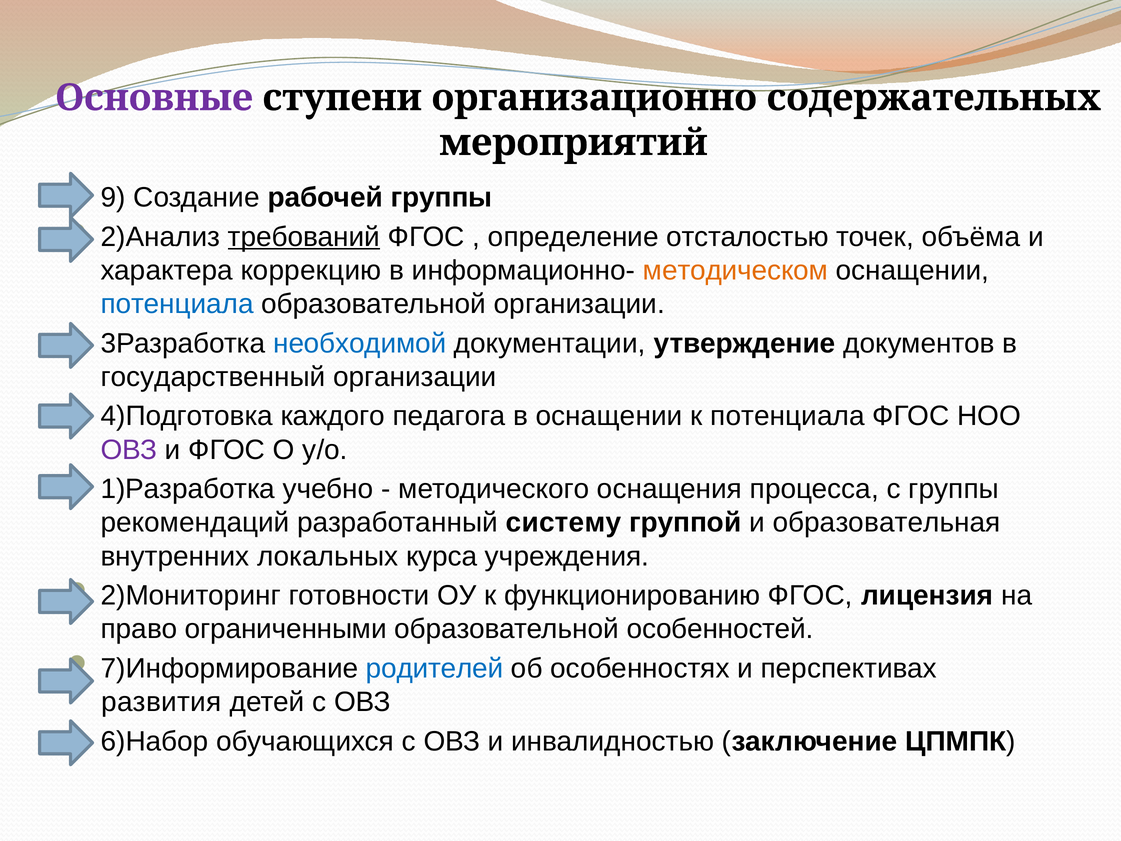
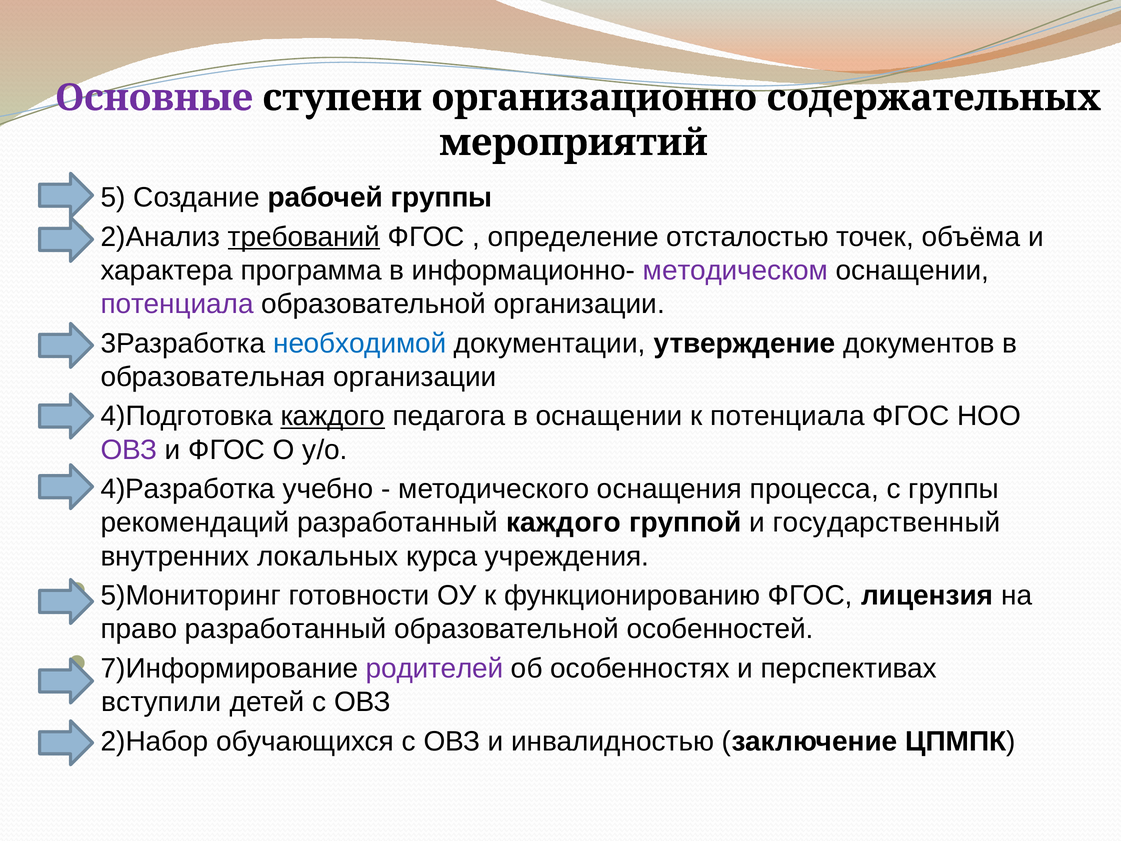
9: 9 -> 5 (113, 197)
коррекцию: коррекцию -> программа (311, 270)
методическом colour: orange -> purple (735, 270)
потенциала colour: blue -> purple (177, 304)
государственный: государственный -> образовательная (213, 377)
каждого underline: none -> present (333, 416)
1)Разработка: 1)Разработка -> 4)Разработка (188, 489)
разработанный систему: систему -> каждого (564, 523)
образовательная: образовательная -> государственный (887, 523)
2)Мониторинг: 2)Мониторинг -> 5)Мониторинг (191, 595)
право ограниченными: ограниченными -> разработанный (286, 629)
родителей colour: blue -> purple (435, 668)
развития: развития -> вступили (161, 702)
6)Набор: 6)Набор -> 2)Набор (155, 741)
